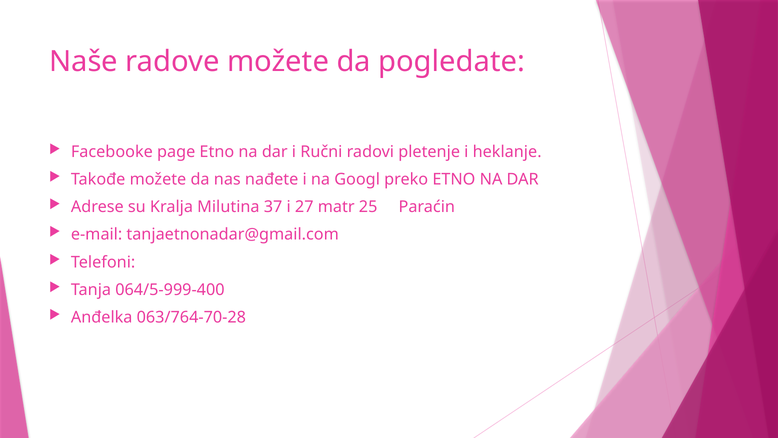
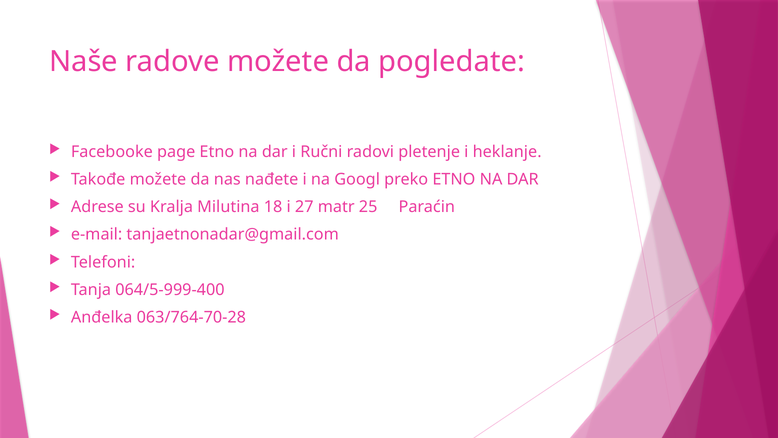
37: 37 -> 18 (273, 207)
